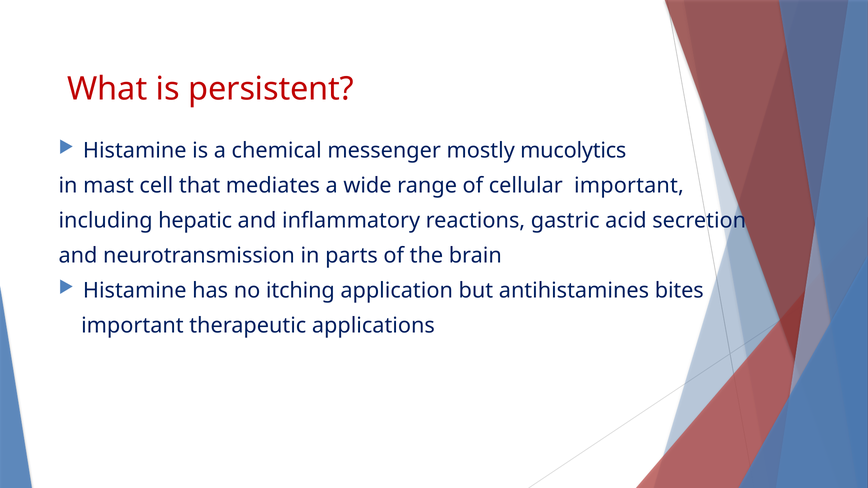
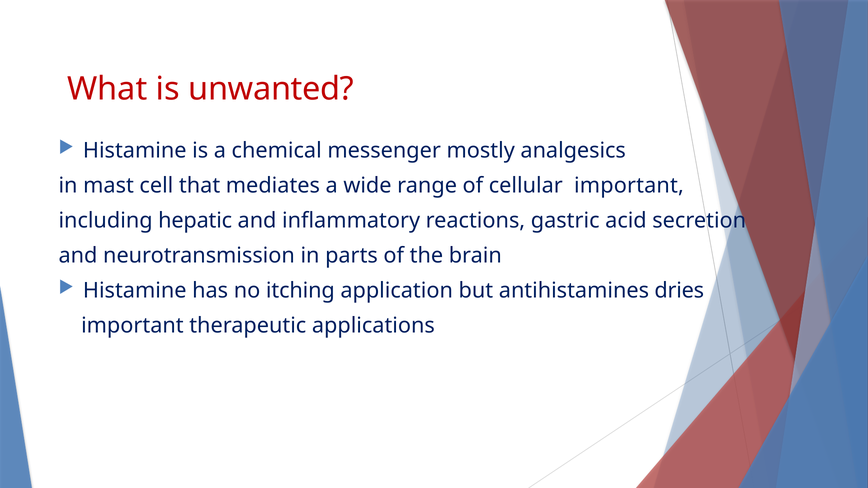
persistent: persistent -> unwanted (271, 89)
mucolytics: mucolytics -> analgesics (573, 150)
bites: bites -> dries (679, 291)
